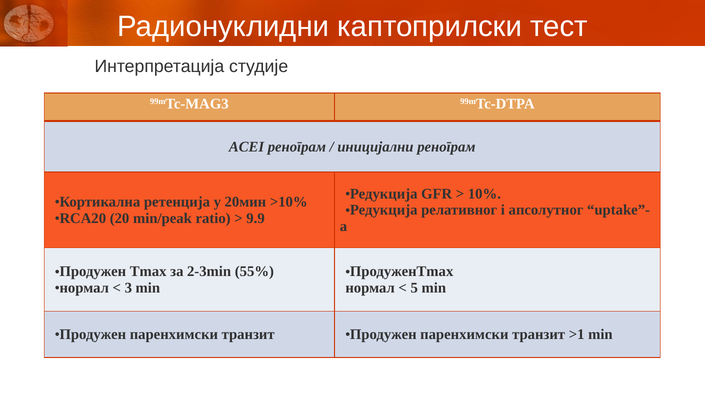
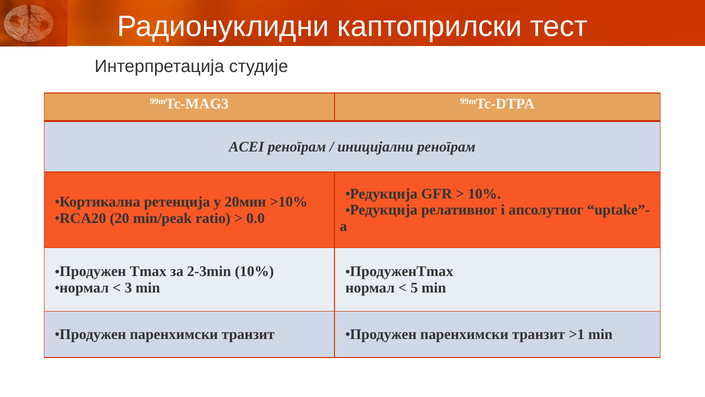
9.9: 9.9 -> 0.0 (256, 218)
2-3min 55%: 55% -> 10% (254, 271)
